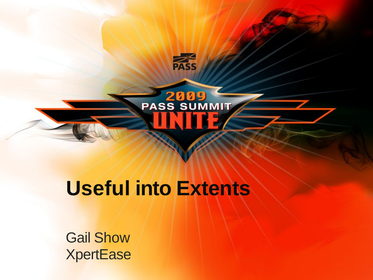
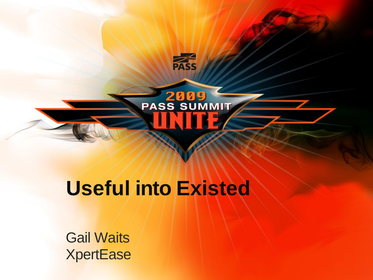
Extents: Extents -> Existed (213, 188)
Show: Show -> Waits (112, 238)
